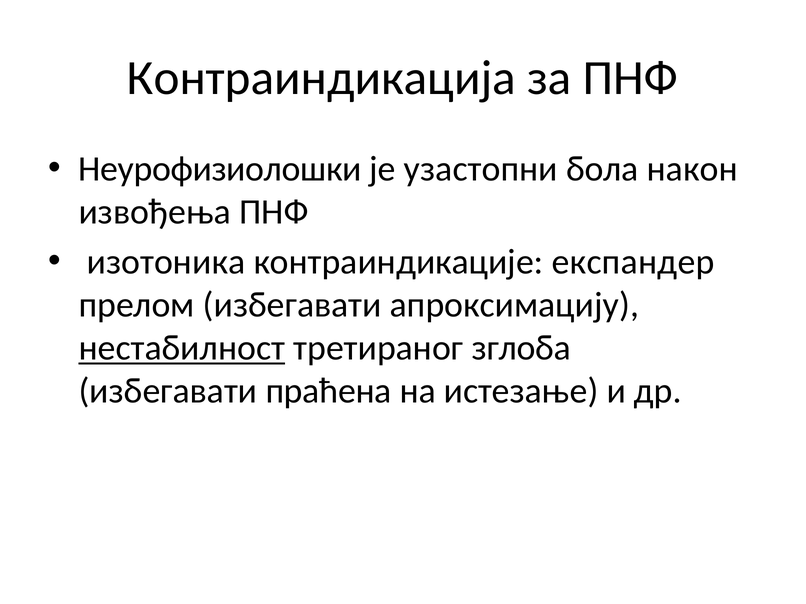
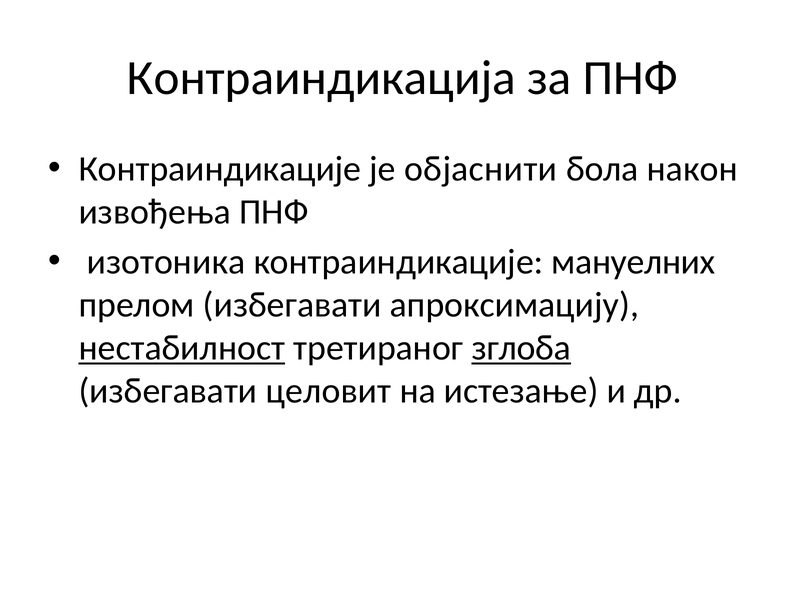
Неурофизиолошки: Неурофизиолошки -> Контраиндикације (220, 169)
узастопни: узастопни -> објаснити (481, 169)
експандер: експандер -> мануелних (633, 262)
зглоба underline: none -> present (521, 348)
праћена: праћена -> целовит (328, 391)
